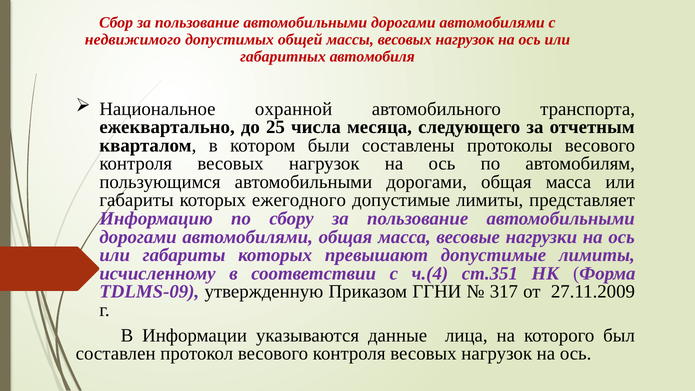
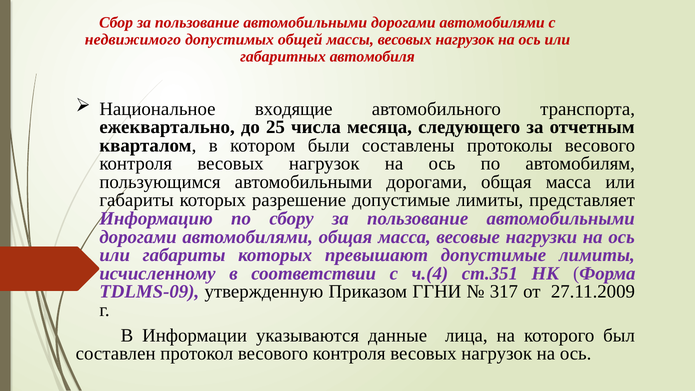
охранной: охранной -> входящие (294, 109)
ежегодного: ежегодного -> разрешение (299, 200)
